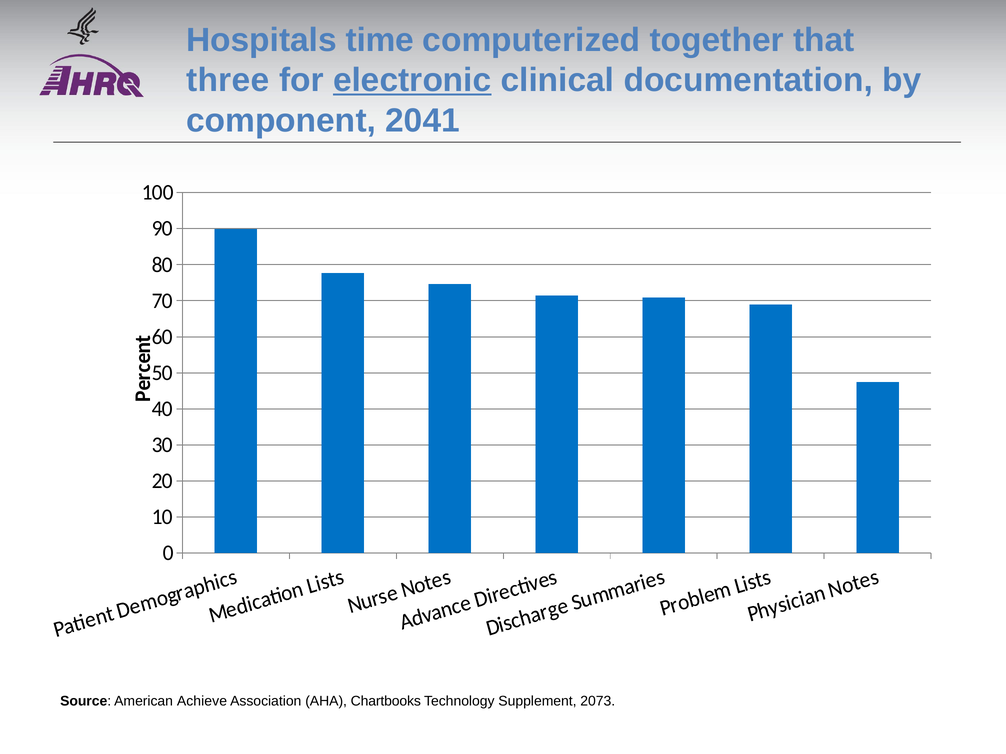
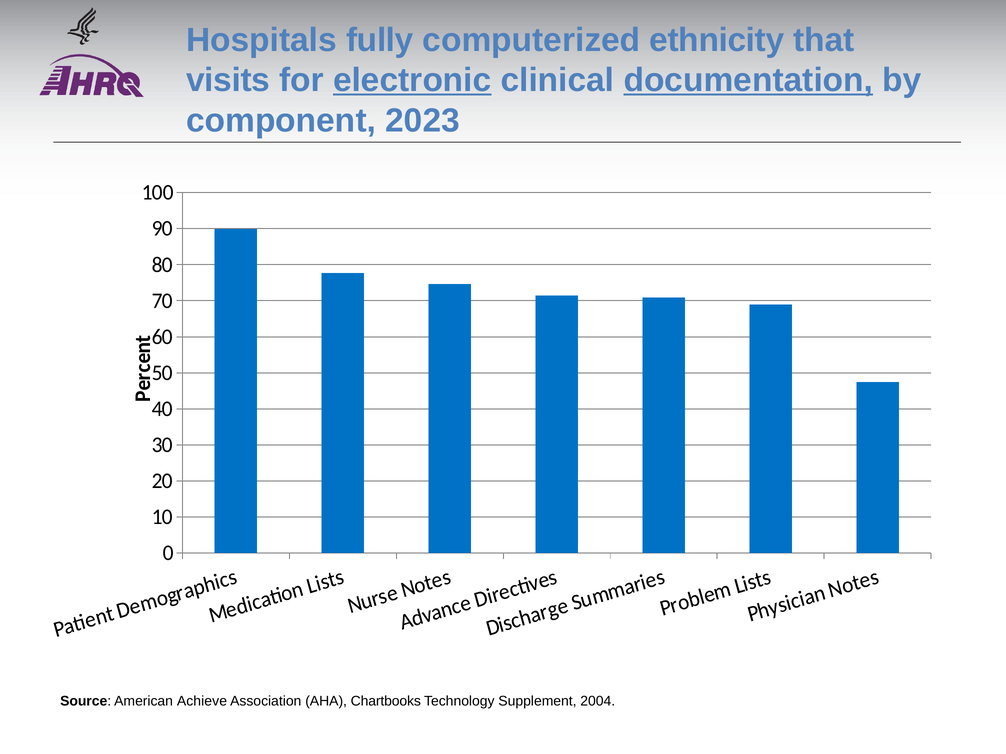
time: time -> fully (380, 40)
together: together -> ethnicity (717, 40)
three: three -> visits (228, 80)
documentation underline: none -> present (748, 80)
2041: 2041 -> 2023 (423, 121)
2073: 2073 -> 2004 (598, 702)
